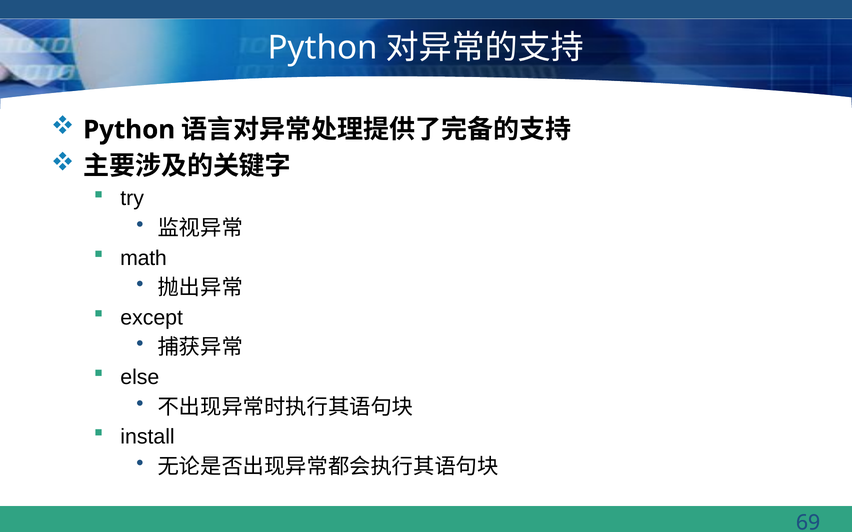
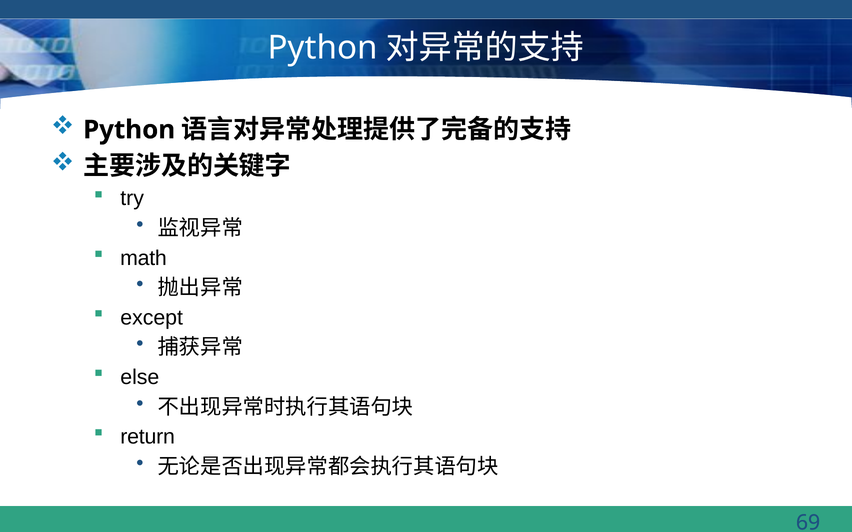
install: install -> return (148, 437)
